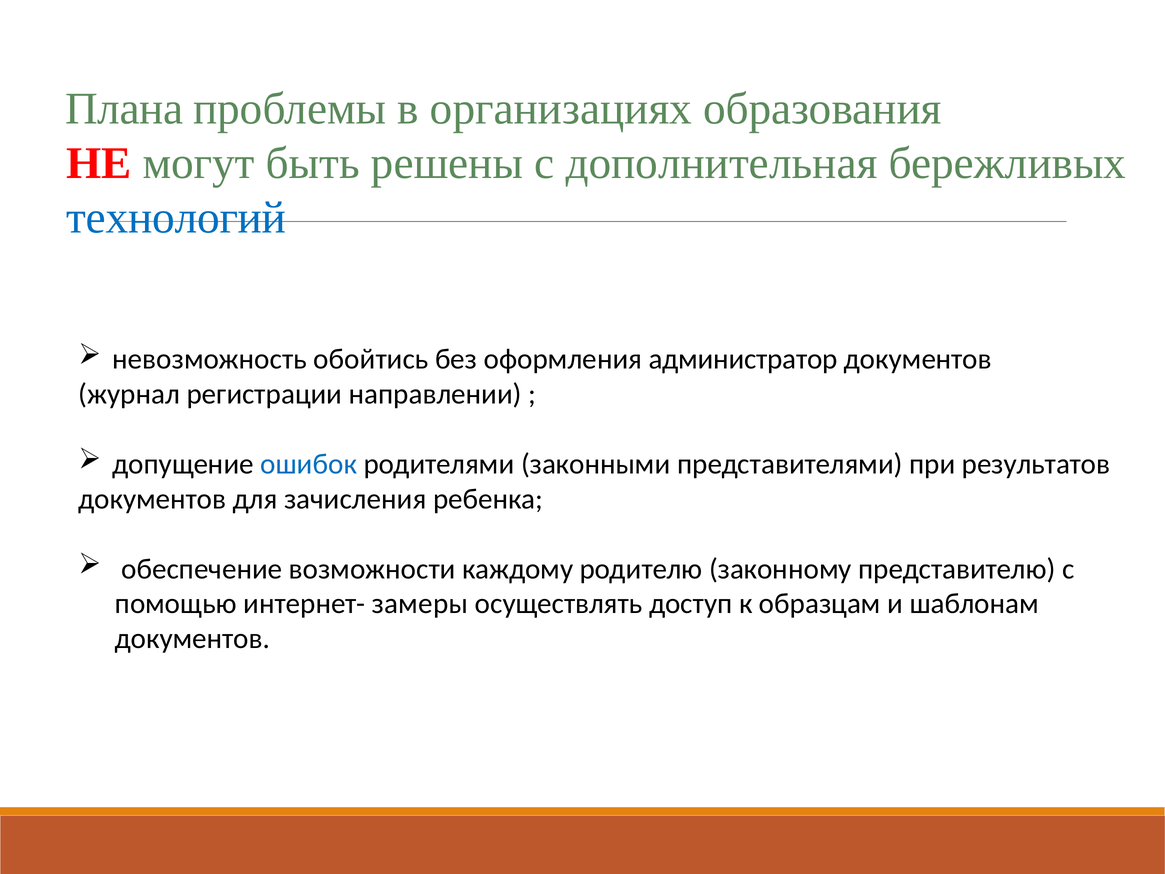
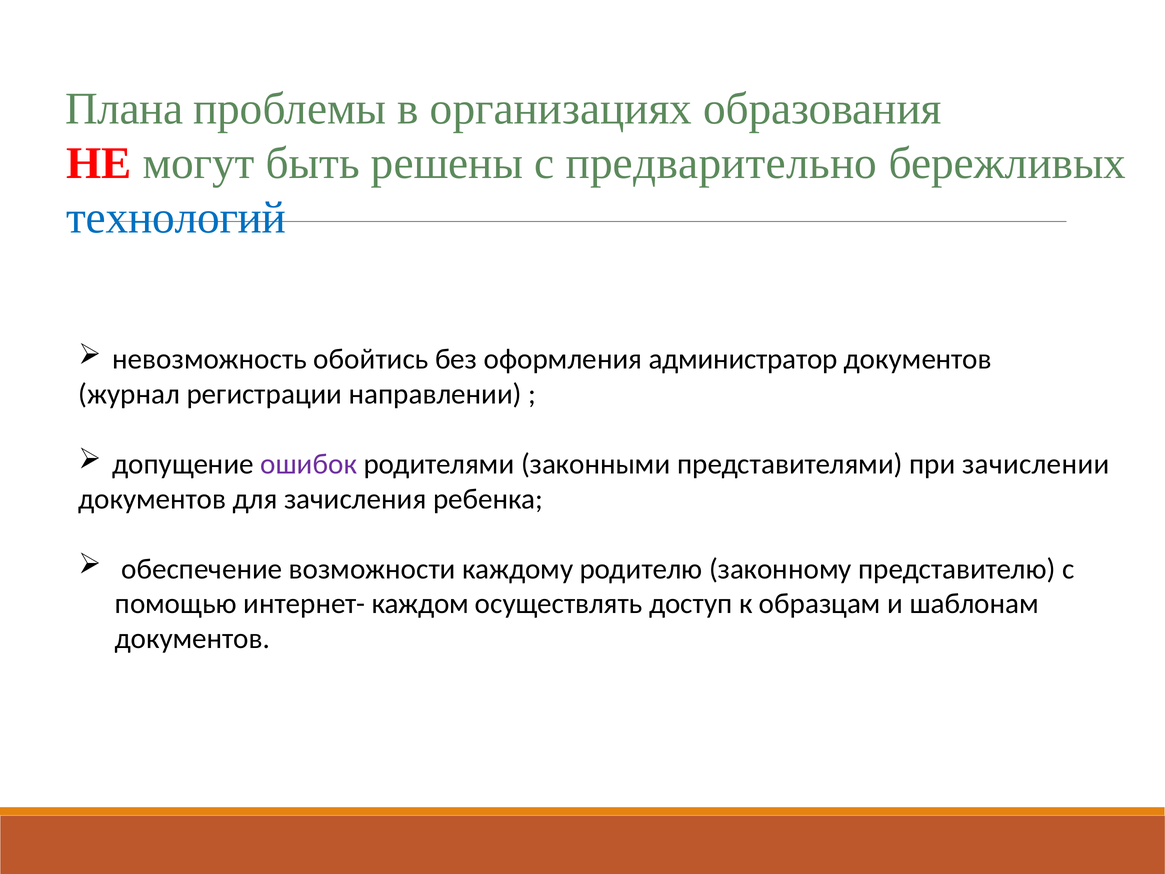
дополнительная: дополнительная -> предварительно (721, 163)
ошибок colour: blue -> purple (309, 464)
результатов: результатов -> зачислении (1036, 464)
замеры: замеры -> каждом (420, 604)
